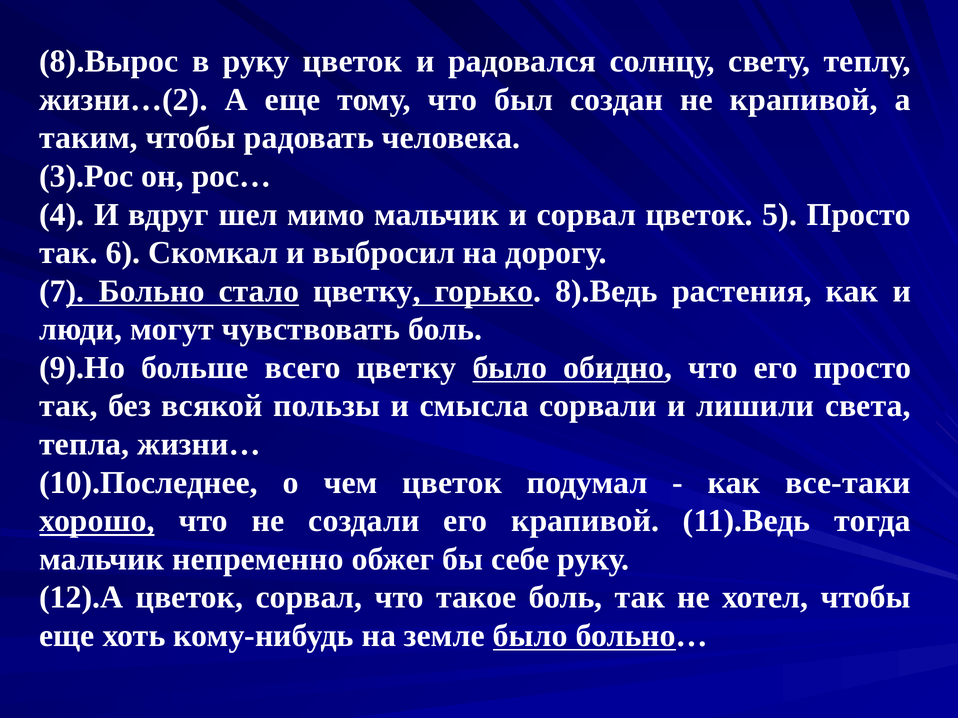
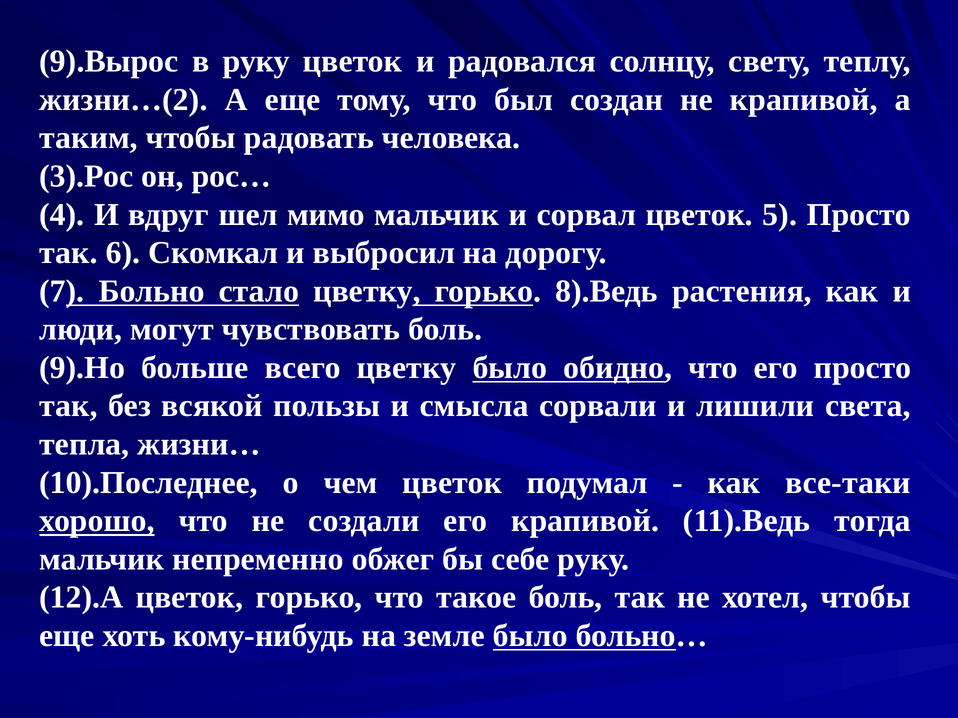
8).Вырос: 8).Вырос -> 9).Вырос (109, 61)
цветок сорвал: сорвал -> горько (309, 598)
